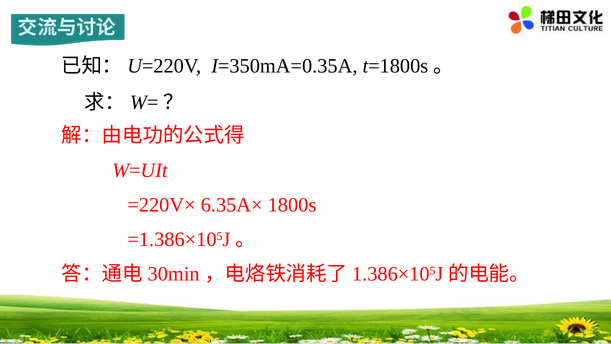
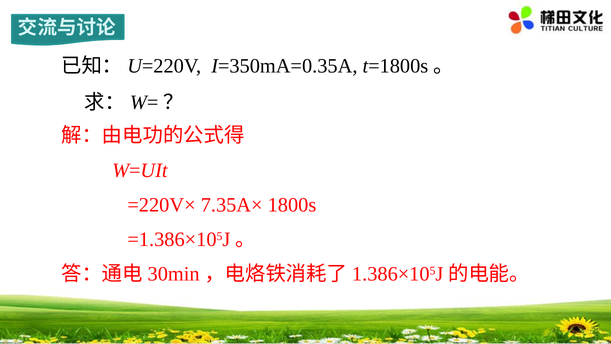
6.35A×: 6.35A× -> 7.35A× (232, 205)
